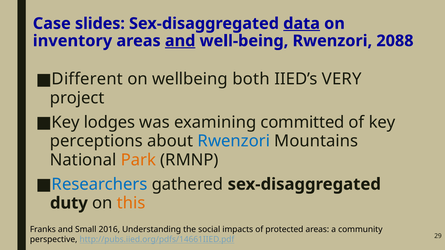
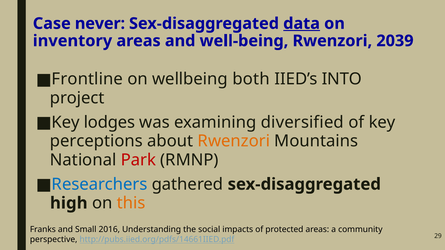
slides: slides -> never (100, 24)
and underline: present -> none (180, 41)
2088: 2088 -> 2039 (395, 41)
Different: Different -> Frontline (87, 79)
VERY: VERY -> INTO (342, 79)
committed: committed -> diversified (302, 122)
Rwenzori colour: blue -> orange (234, 141)
Park colour: orange -> red (138, 160)
duty: duty -> high (69, 203)
